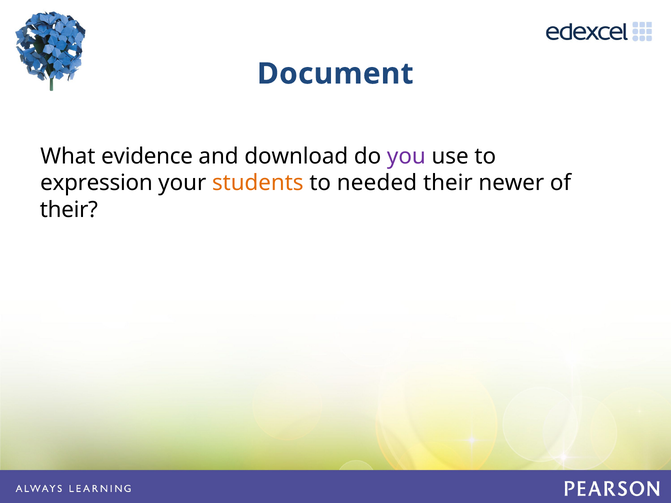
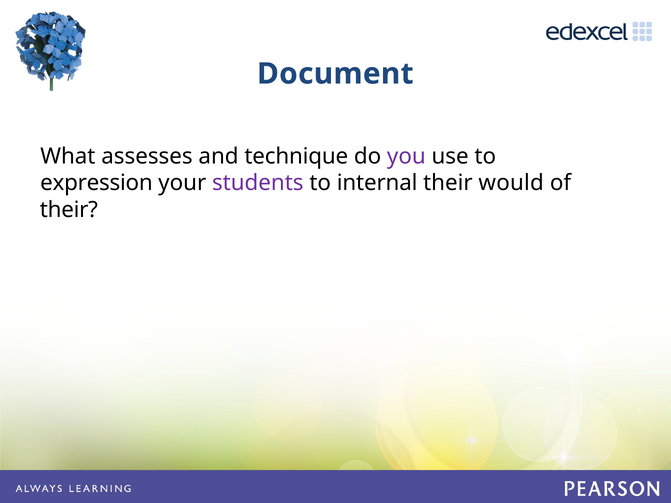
evidence: evidence -> assesses (147, 156)
download: download -> technique (296, 156)
students colour: orange -> purple (258, 183)
needed: needed -> internal (377, 183)
newer: newer -> would (511, 183)
